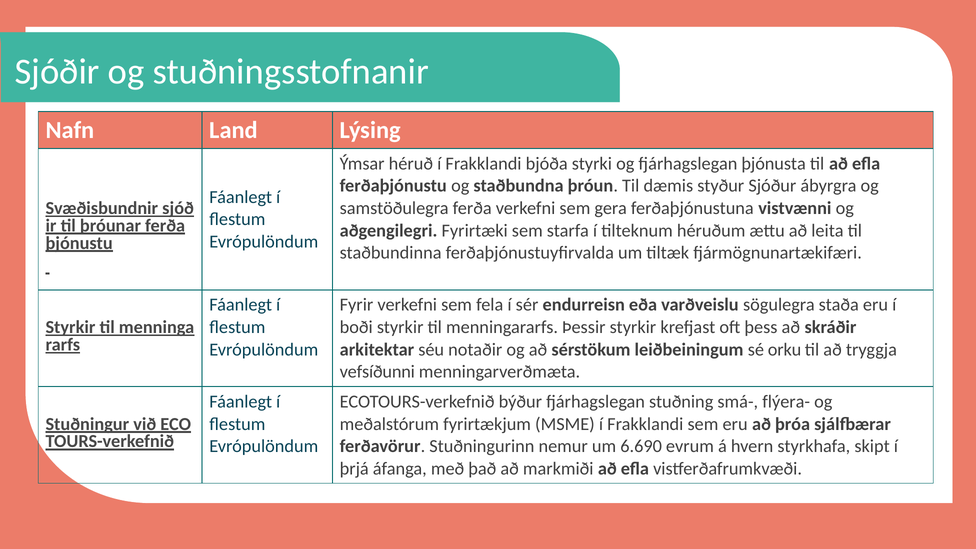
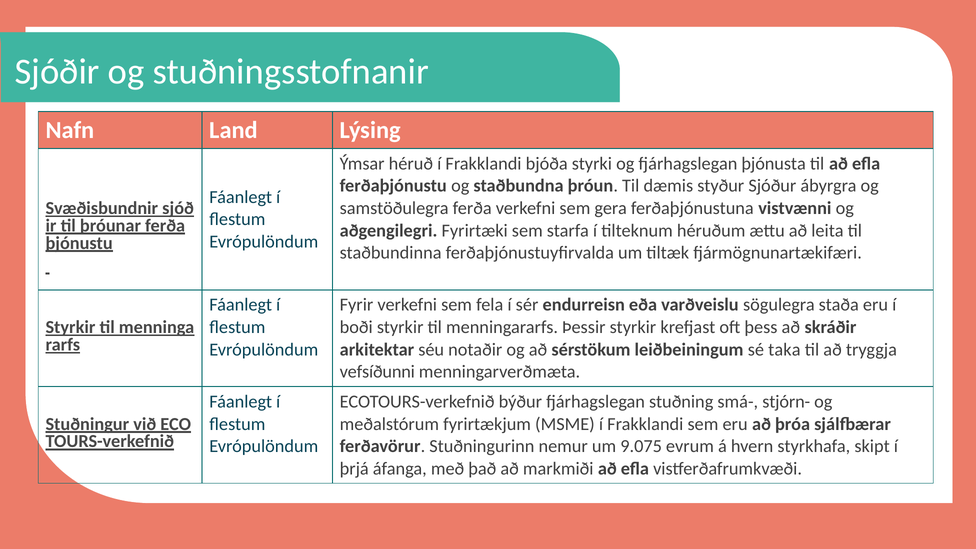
orku: orku -> taka (784, 350)
flýera-: flýera- -> stjórn- (786, 402)
6.690: 6.690 -> 9.075 (641, 446)
